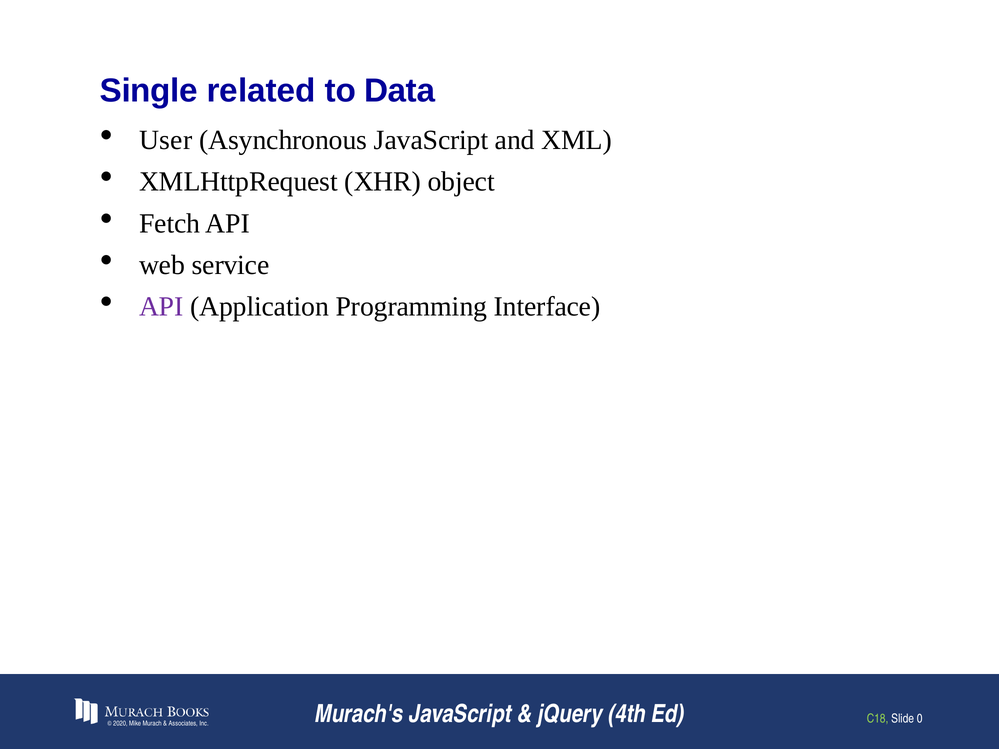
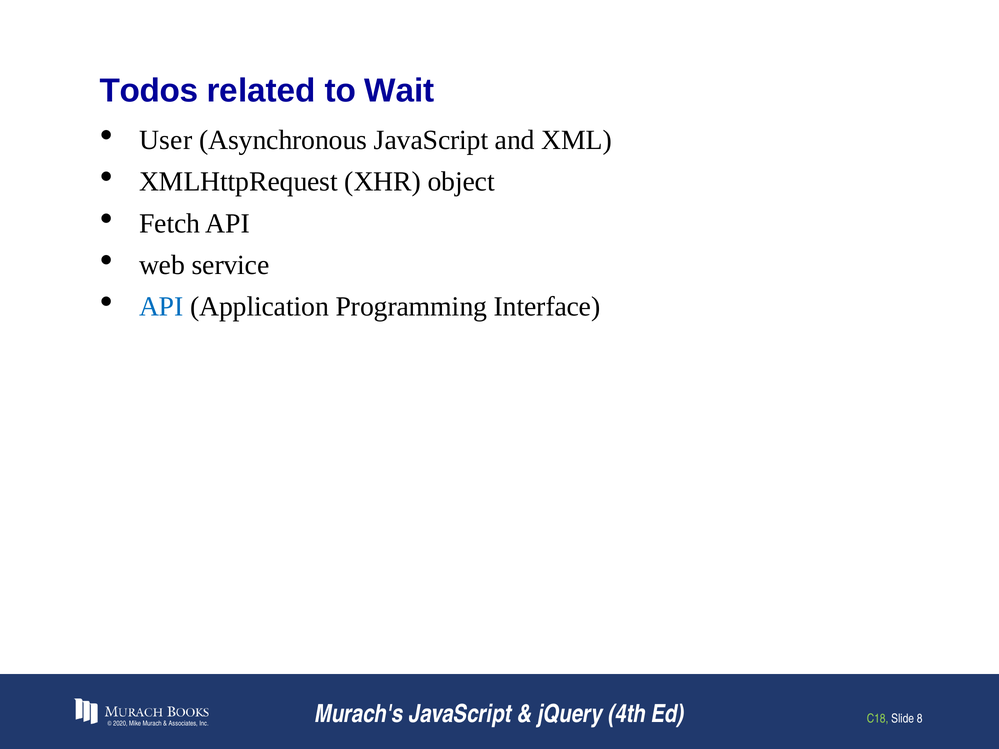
Single: Single -> Todos (149, 91)
Data: Data -> Wait (399, 91)
API colour: purple -> blue (161, 307)
0: 0 -> 8 (920, 719)
